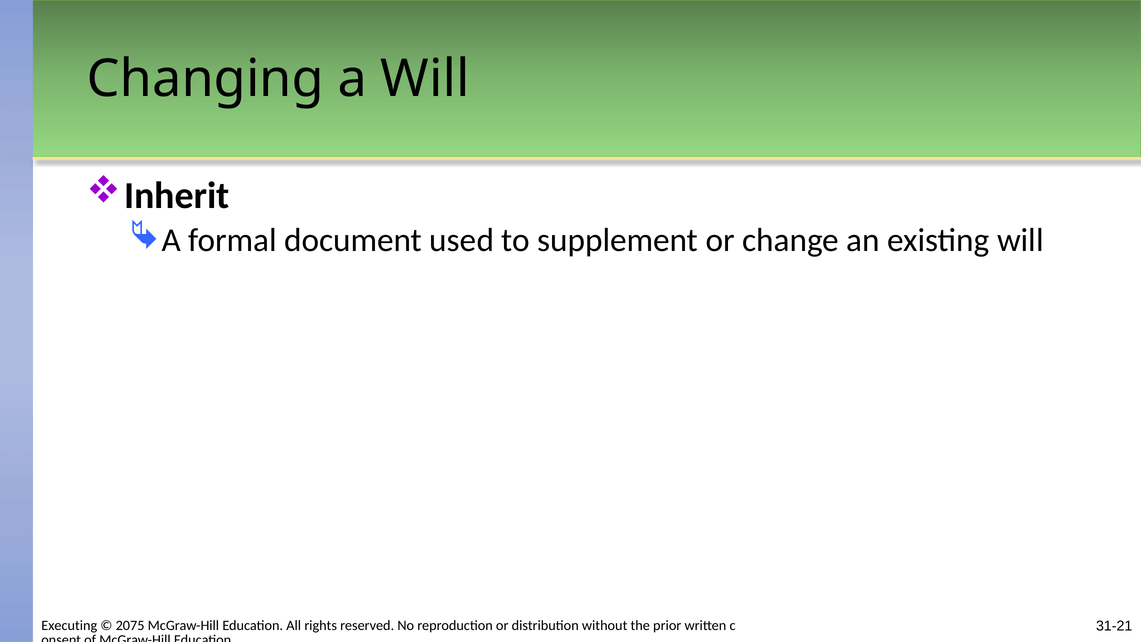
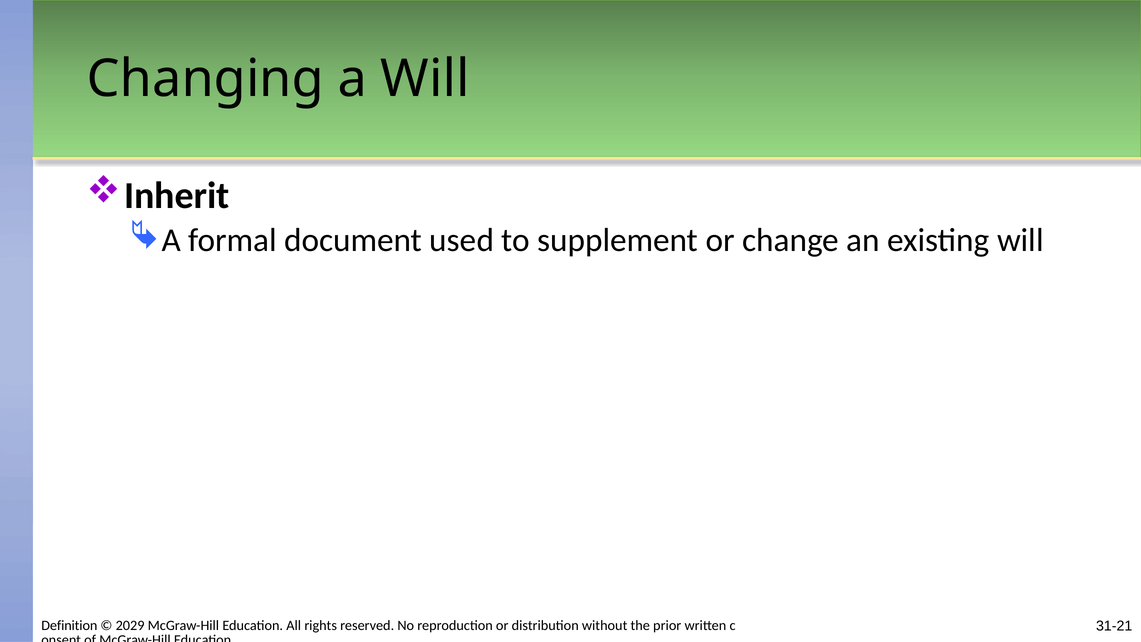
Executing: Executing -> Definition (69, 626)
2075: 2075 -> 2029 (130, 626)
